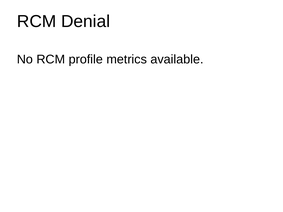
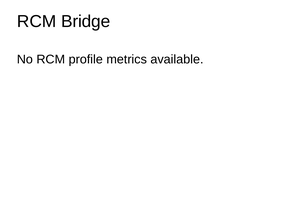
Denial: Denial -> Bridge (86, 21)
